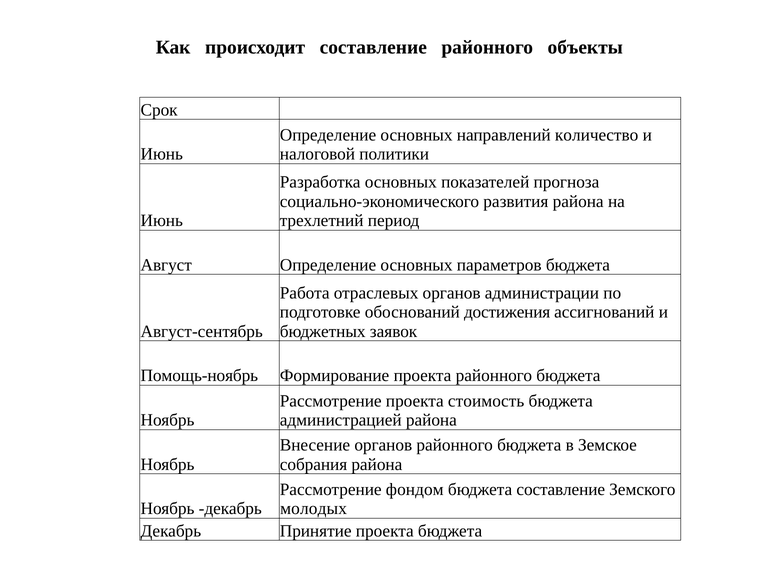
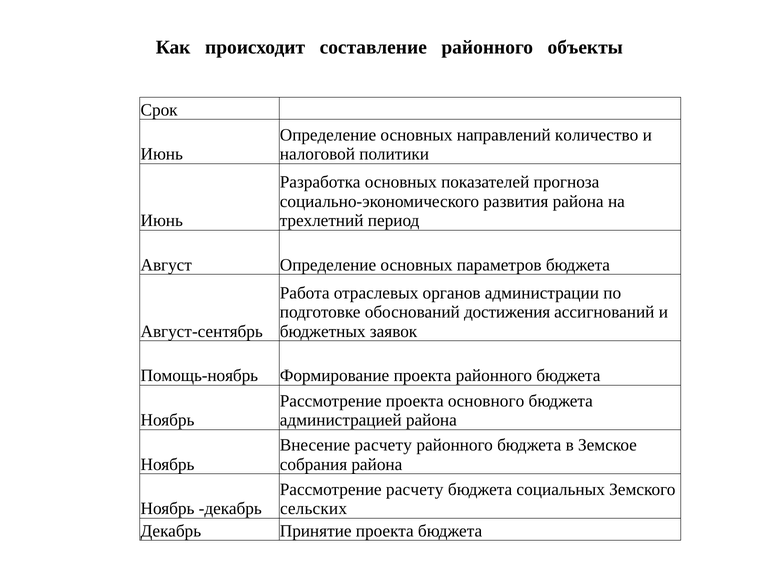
стоимость: стоимость -> основного (486, 401)
Внесение органов: органов -> расчету (383, 446)
Рассмотрение фондом: фондом -> расчету (415, 490)
бюджета составление: составление -> социальных (561, 490)
молодых: молодых -> сельских (314, 509)
